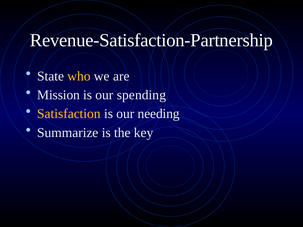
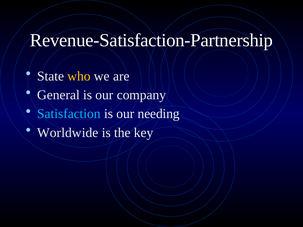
Mission: Mission -> General (58, 95)
spending: spending -> company (141, 95)
Satisfaction colour: yellow -> light blue (69, 114)
Summarize: Summarize -> Worldwide (68, 133)
